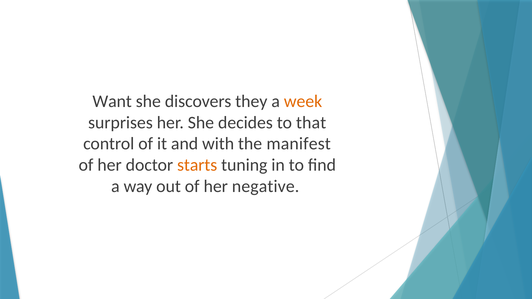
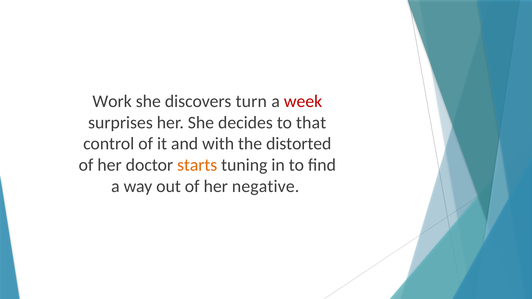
Want: Want -> Work (112, 101)
they: they -> turn (251, 101)
week colour: orange -> red (303, 101)
manifest: manifest -> distorted (299, 144)
